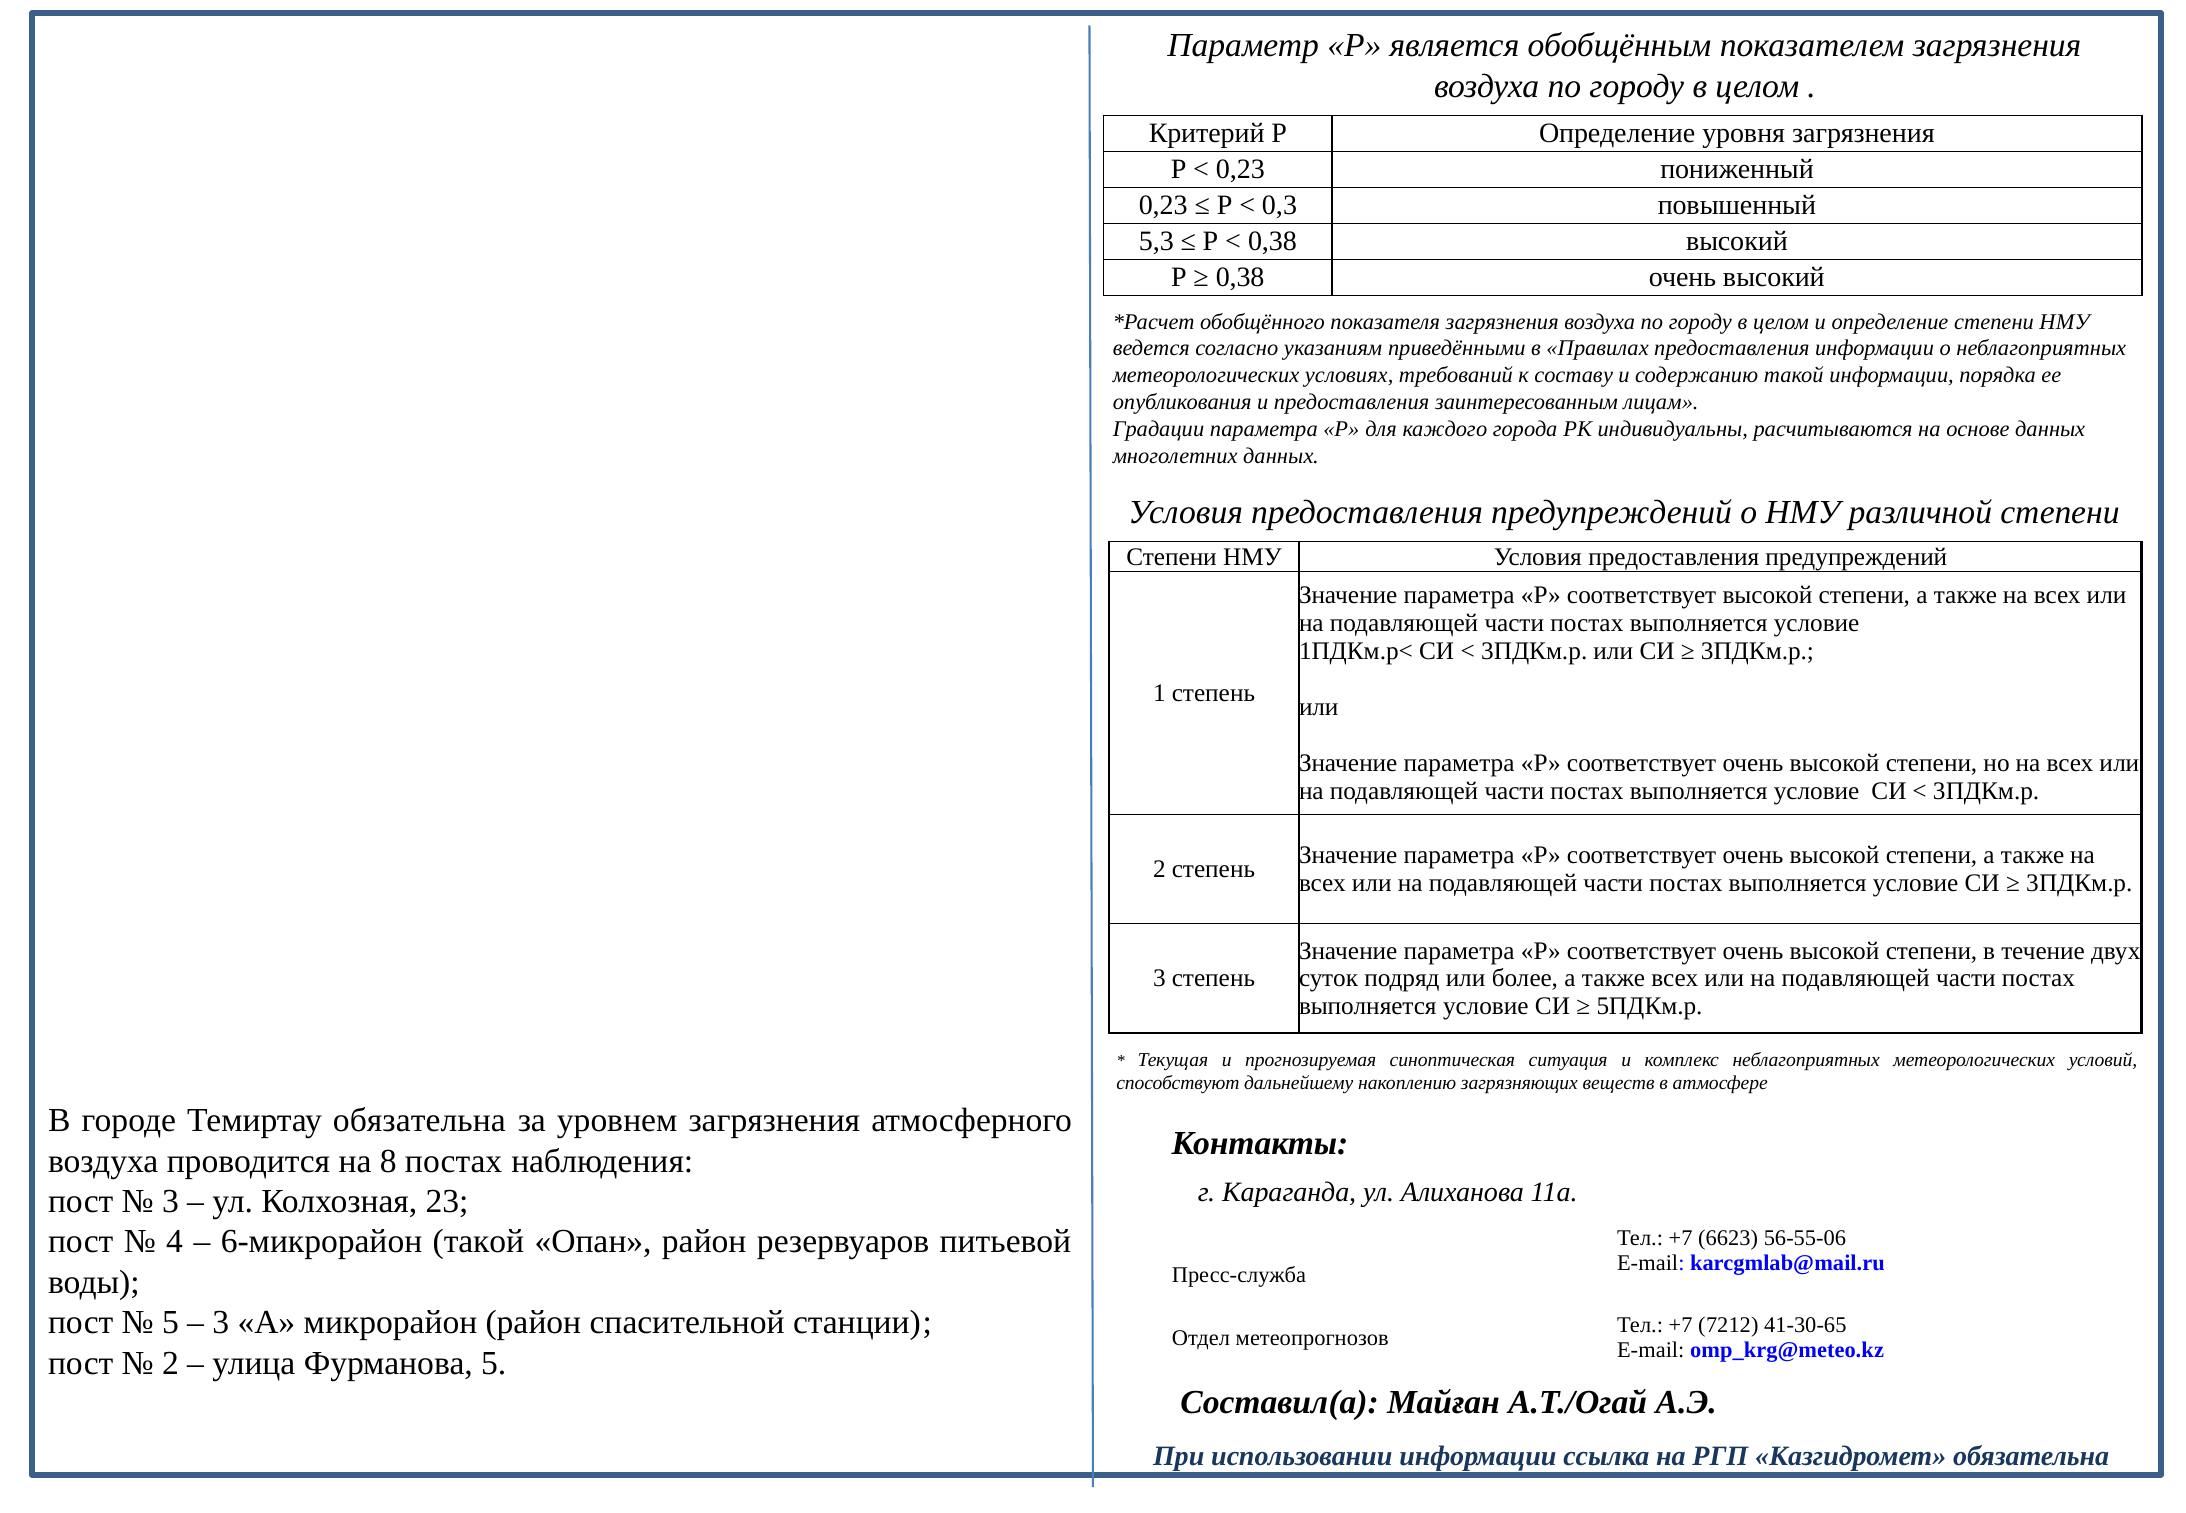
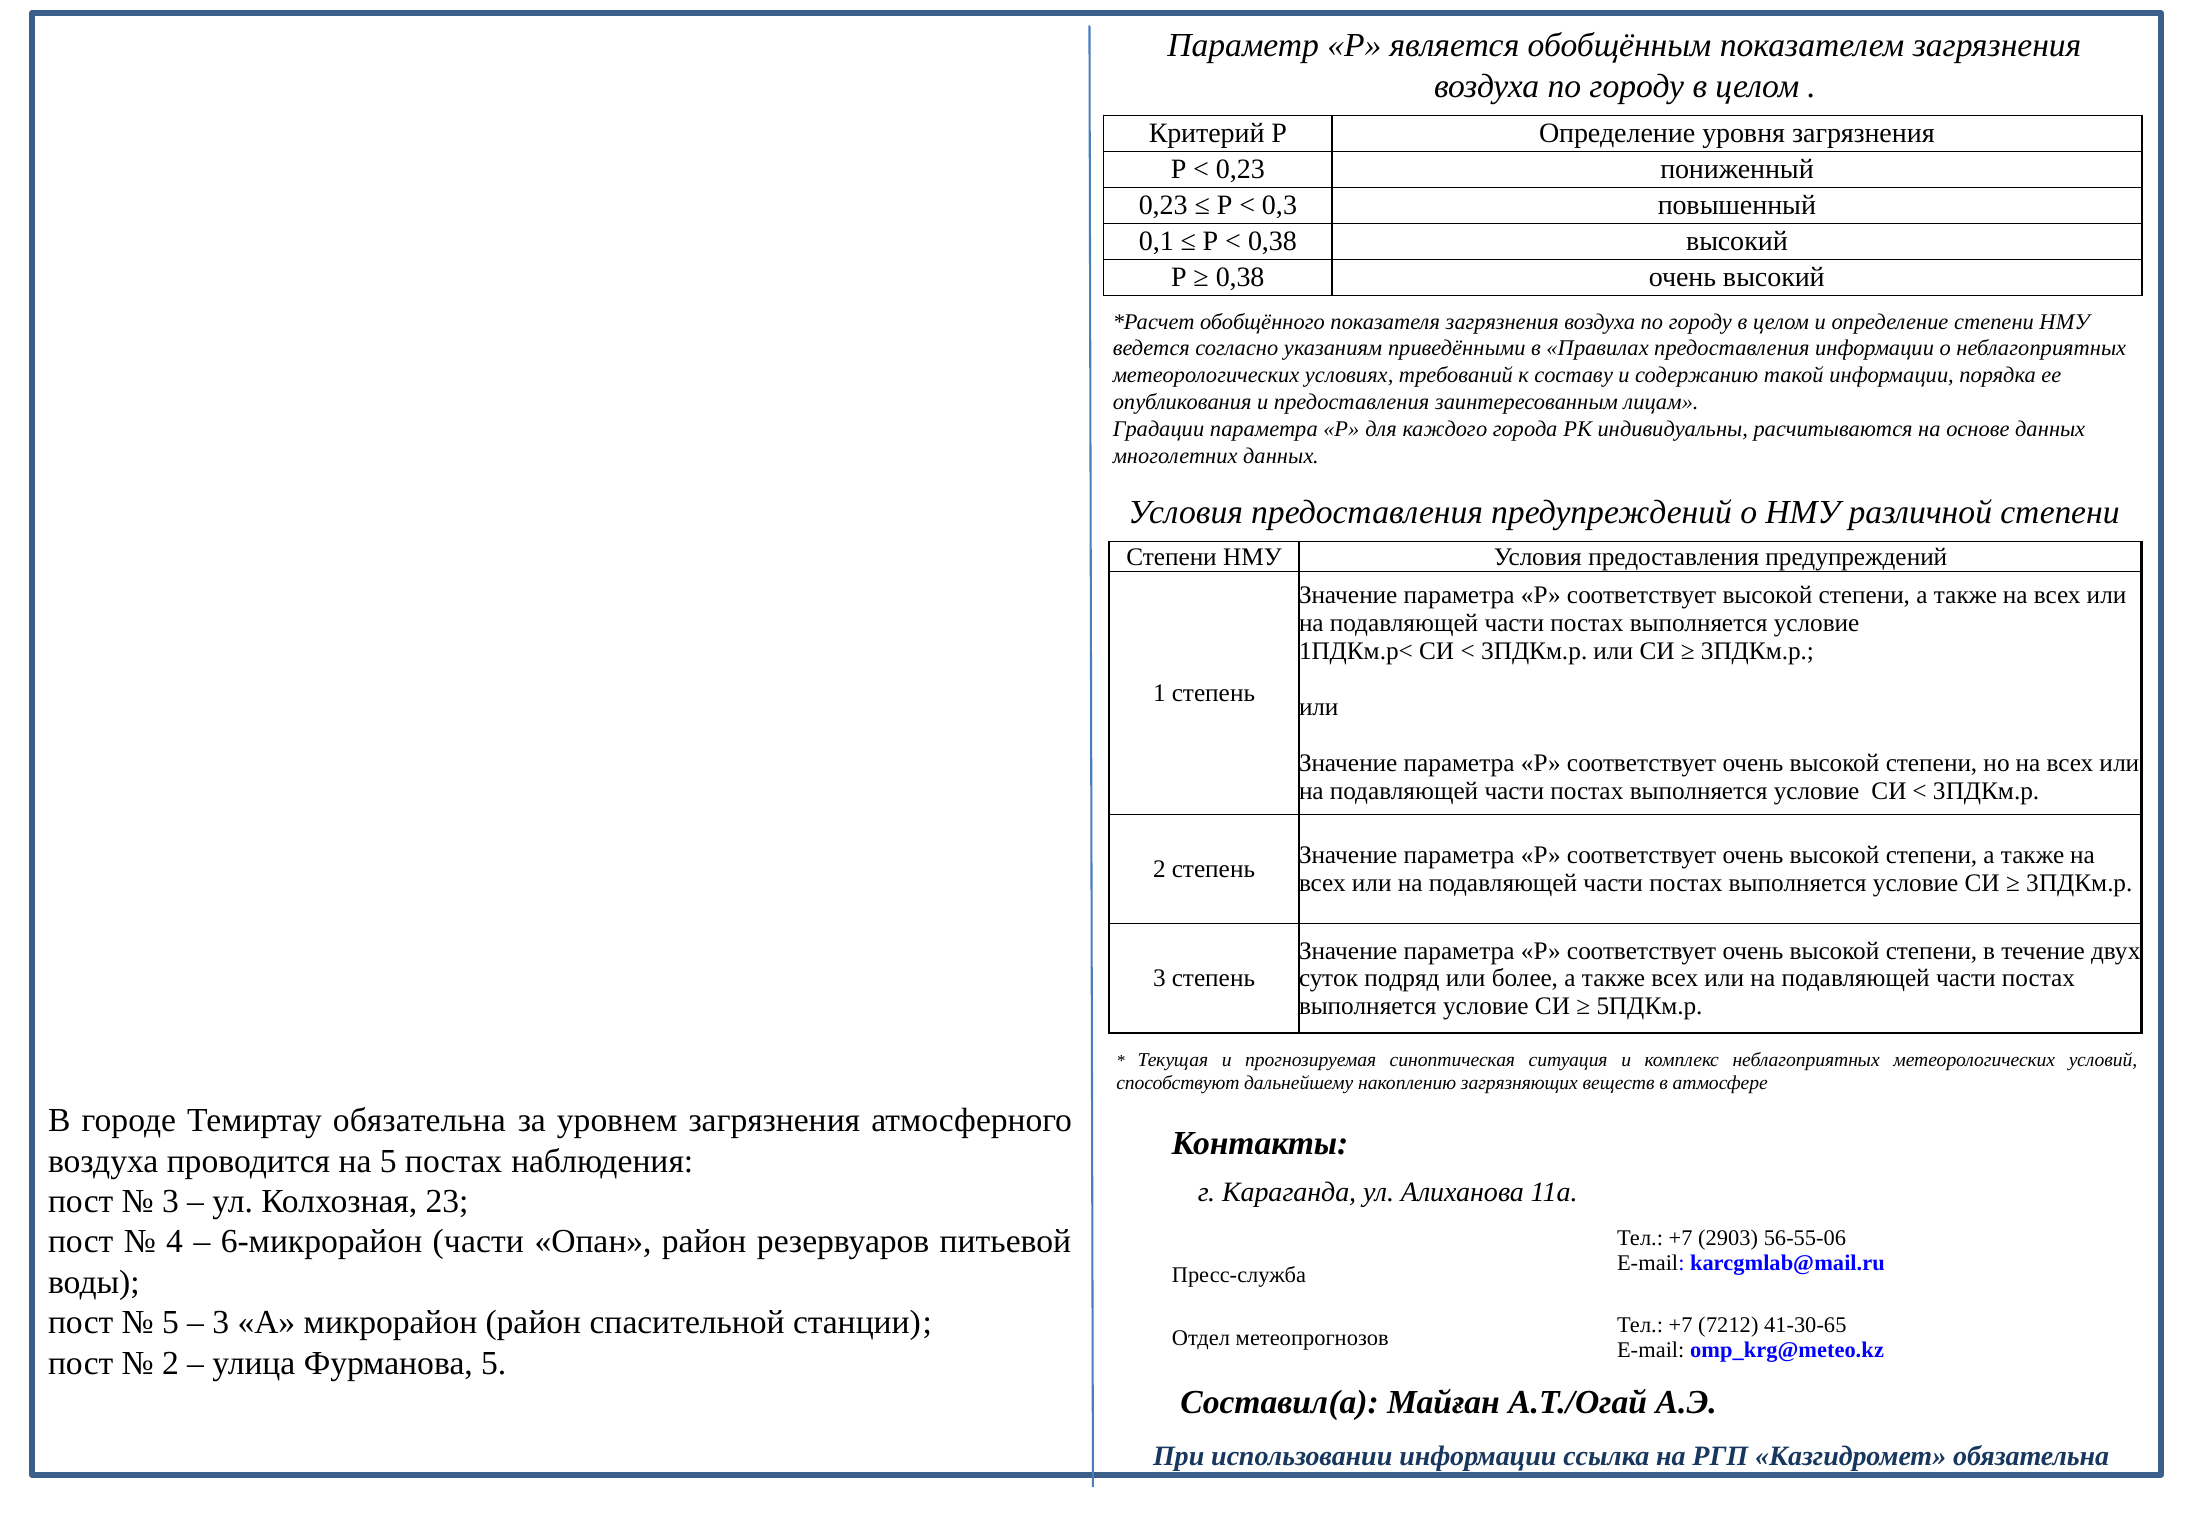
5,3: 5,3 -> 0,1 (1156, 241)
на 8: 8 -> 5 (388, 1161)
6-микрорайон такой: такой -> части (478, 1242)
6623: 6623 -> 2903 (1728, 1238)
